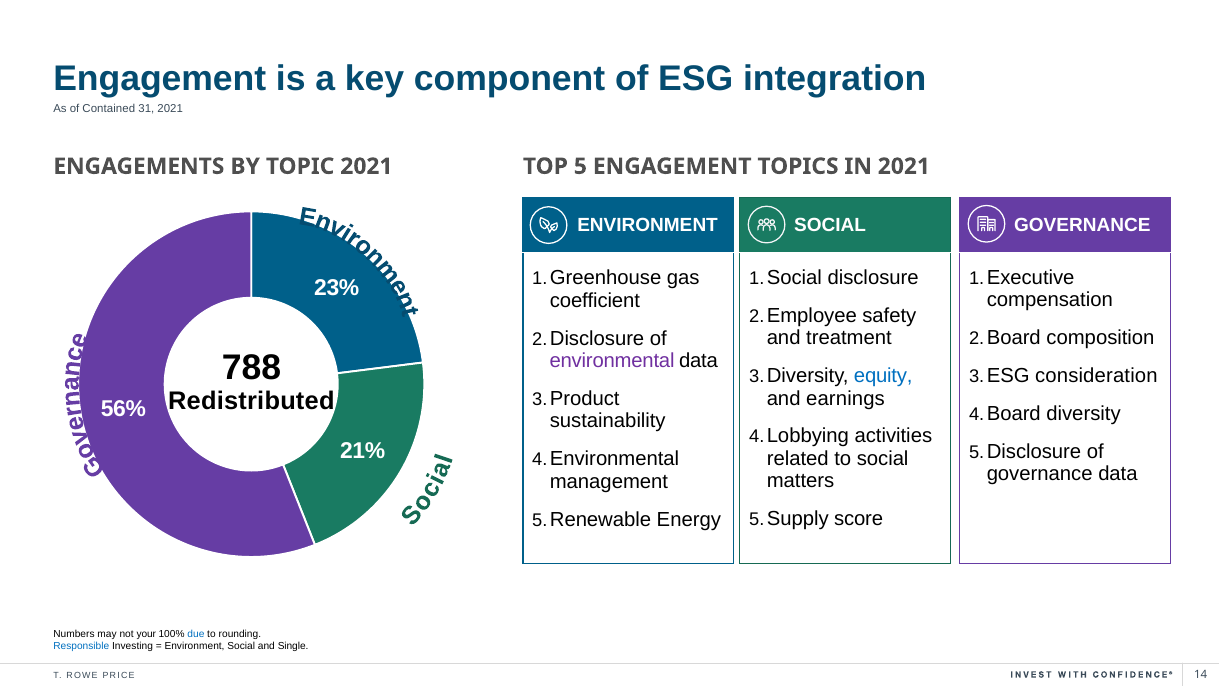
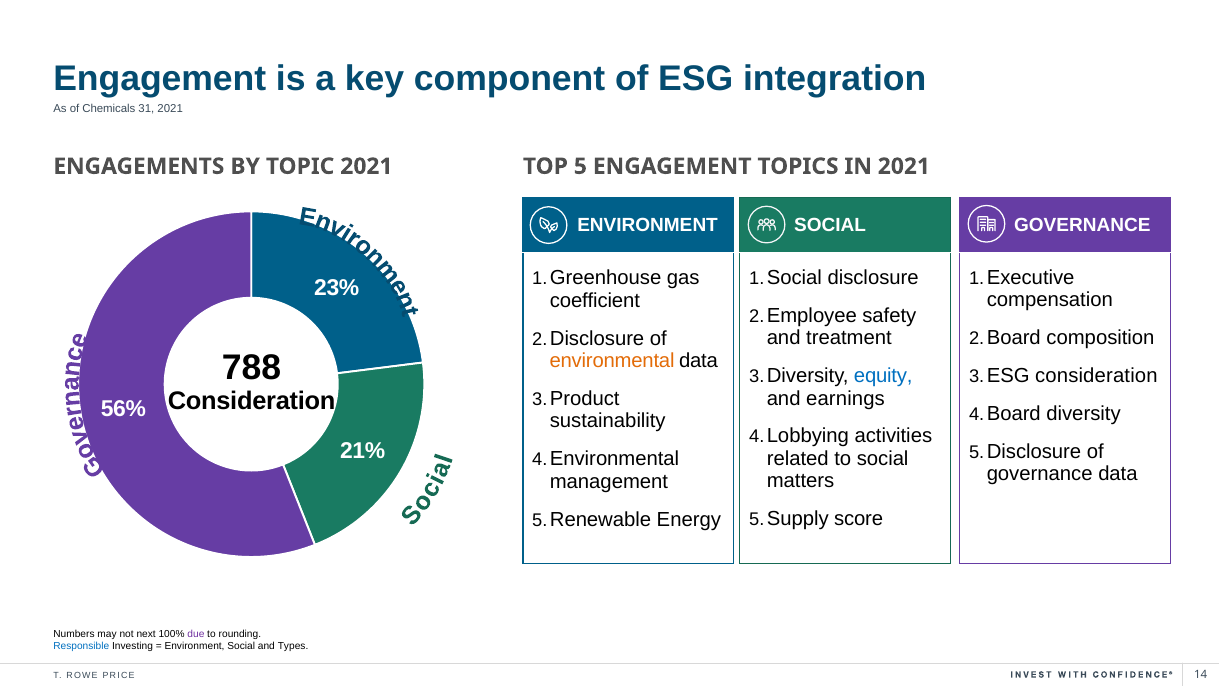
Contained: Contained -> Chemicals (109, 109)
environmental colour: purple -> orange (612, 361)
Redistributed: Redistributed -> Consideration (252, 401)
your: your -> next (146, 633)
due colour: blue -> purple (196, 633)
Single: Single -> Types (293, 646)
